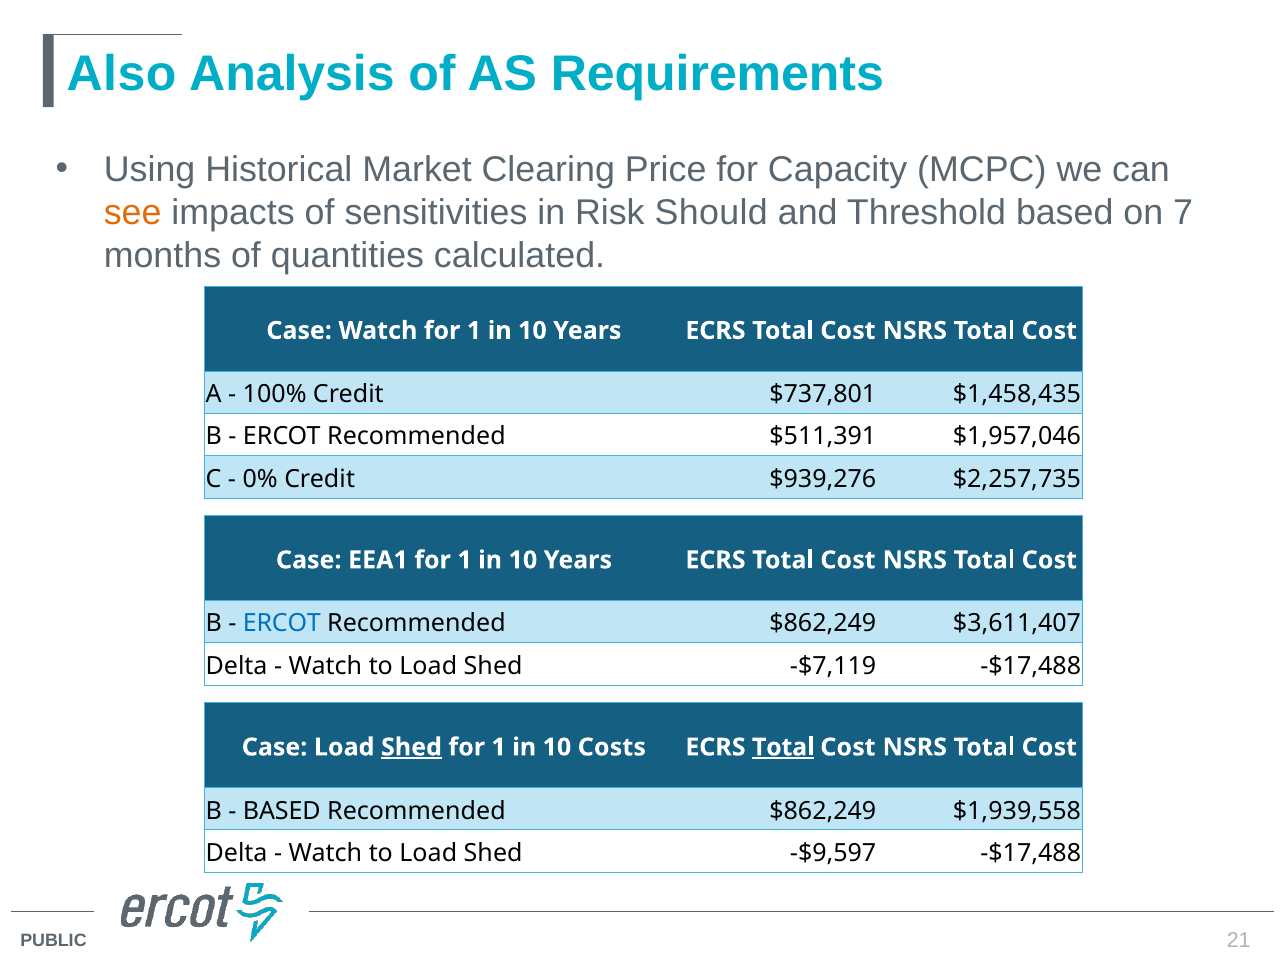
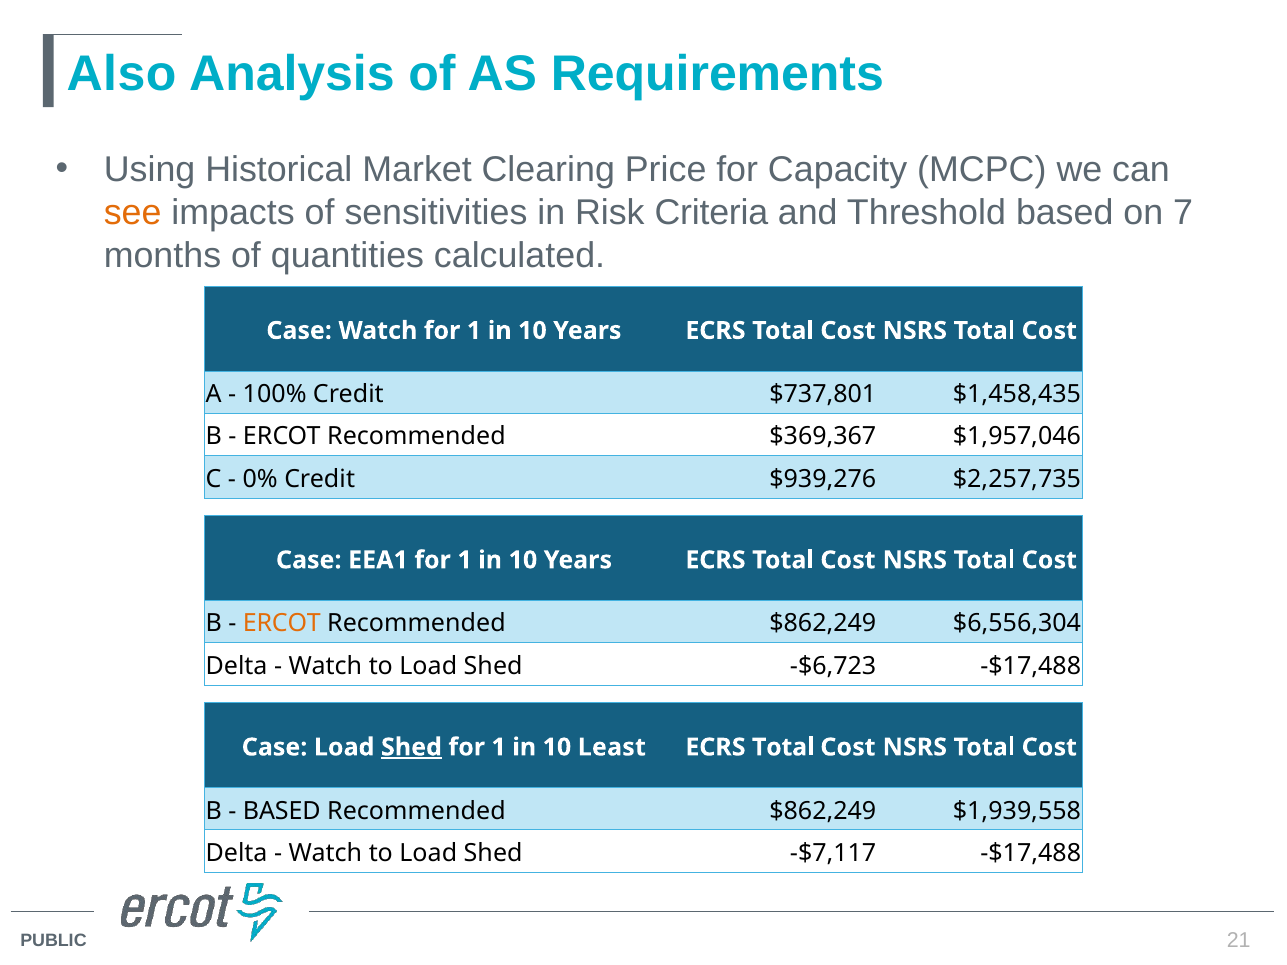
Should: Should -> Criteria (711, 213)
$511,391: $511,391 -> $369,367 (823, 437)
ERCOT colour: blue -> orange (282, 624)
$3,611,407: $3,611,407 -> $6,556,304 (1017, 624)
-$7,119: -$7,119 -> -$6,723 (833, 666)
Costs: Costs -> Least (612, 747)
Total underline: present -> none (783, 747)
-$9,597: -$9,597 -> -$7,117 (833, 853)
